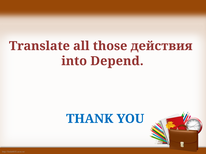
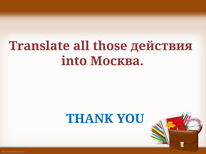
Depend: Depend -> Москва (117, 61)
